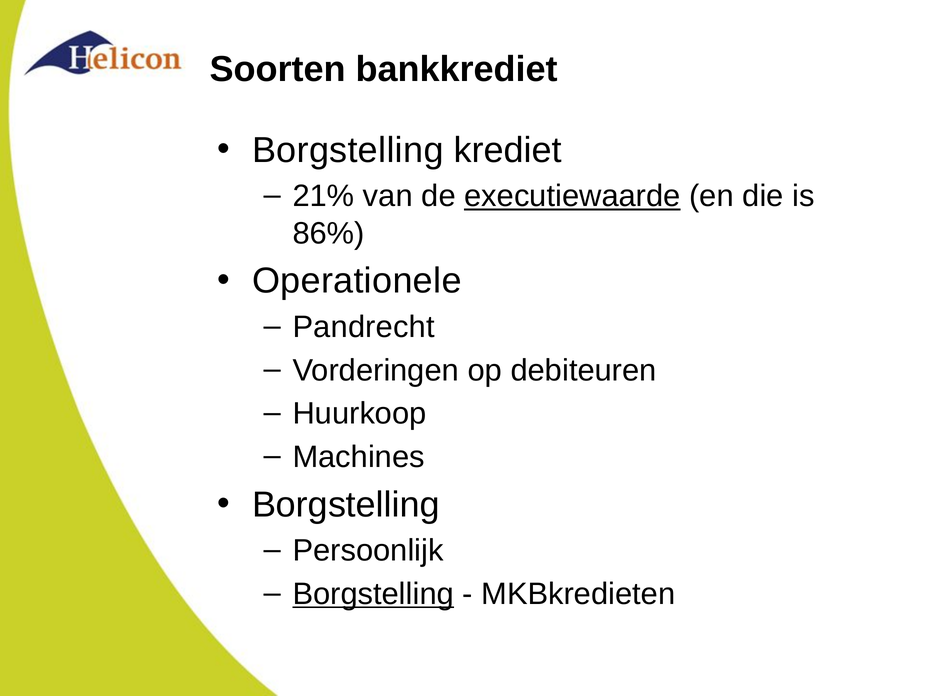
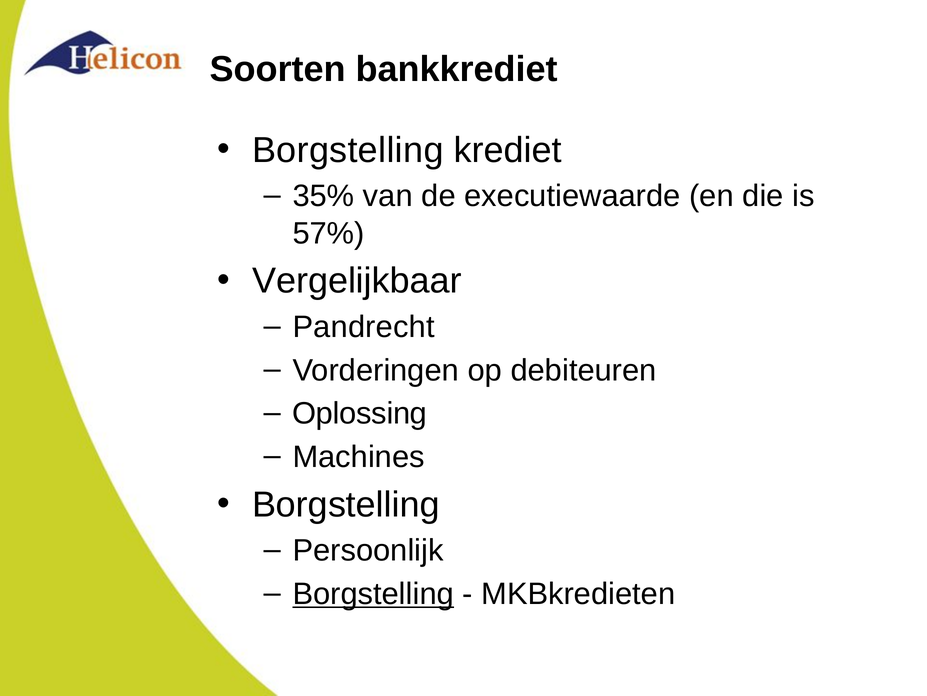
21%: 21% -> 35% (323, 196)
executiewaarde underline: present -> none (572, 196)
86%: 86% -> 57% (329, 233)
Operationele: Operationele -> Vergelijkbaar (357, 281)
Huurkoop: Huurkoop -> Oplossing (360, 413)
